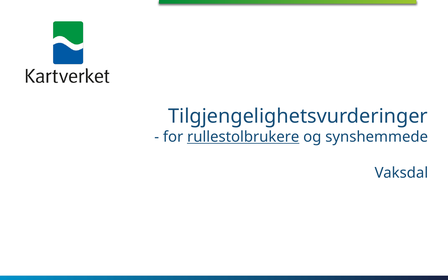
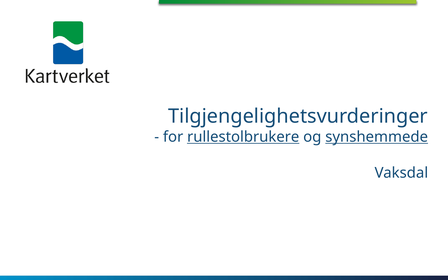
synshemmede underline: none -> present (377, 137)
